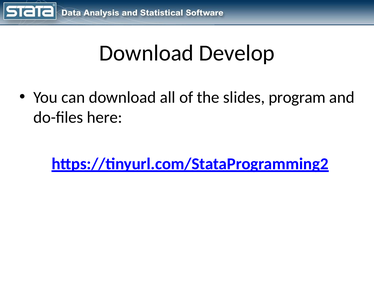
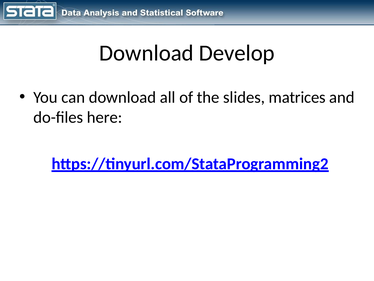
program: program -> matrices (297, 97)
